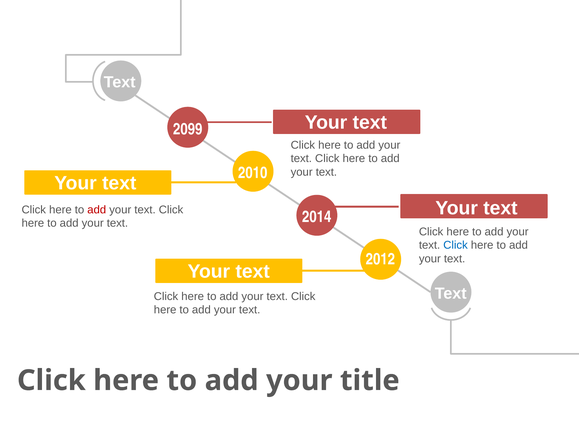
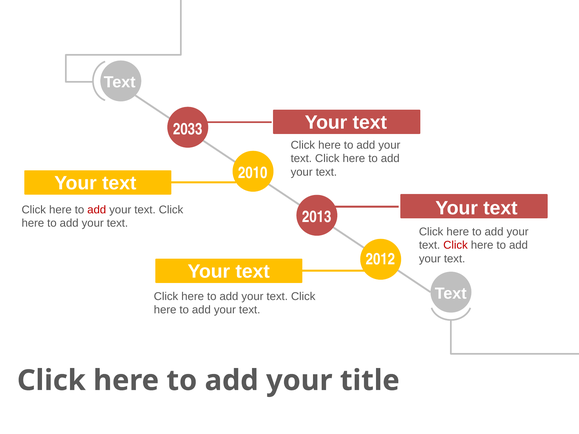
2099: 2099 -> 2033 (188, 129)
2014: 2014 -> 2013 (317, 217)
Click colour: blue -> red (456, 245)
